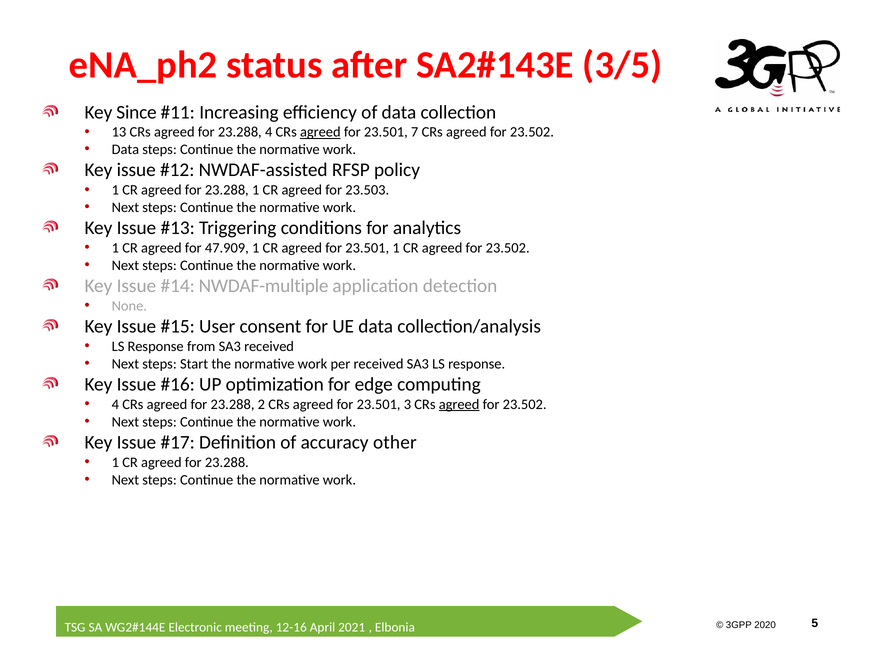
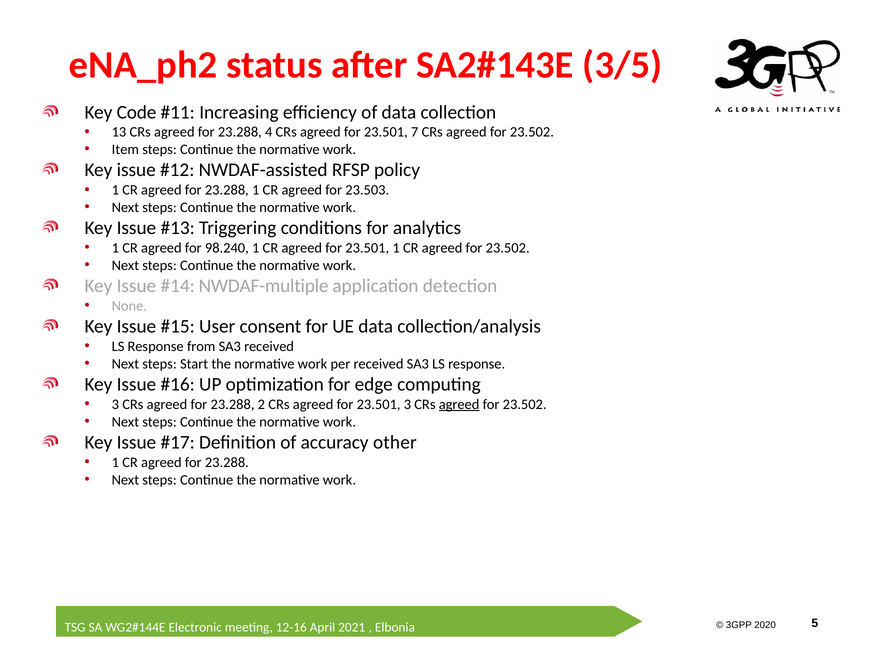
Since: Since -> Code (137, 112)
agreed underline: present -> none (320, 132)
Data: Data -> Item (125, 149)
47.909: 47.909 -> 98.240 (227, 248)
4: 4 -> 3 (115, 404)
